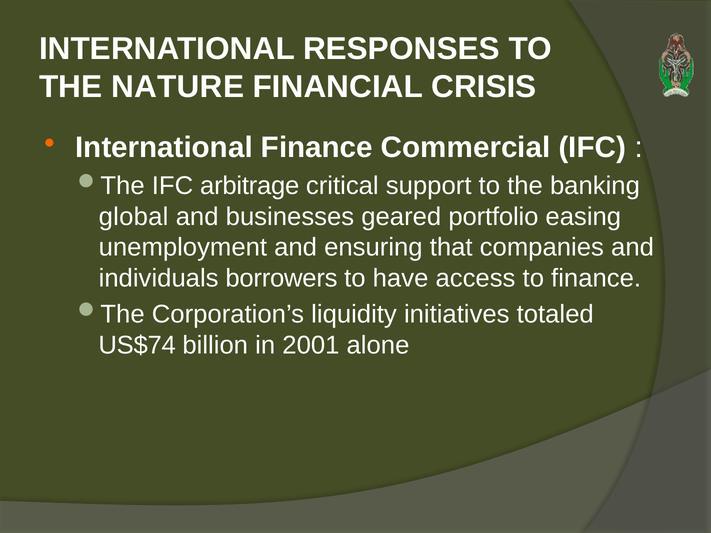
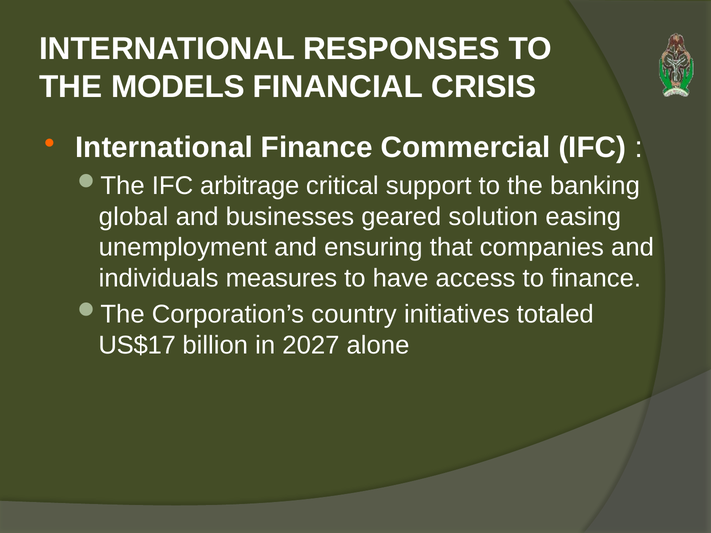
NATURE: NATURE -> MODELS (178, 87)
portfolio: portfolio -> solution (493, 217)
borrowers: borrowers -> measures (281, 278)
liquidity: liquidity -> country (354, 314)
US$74: US$74 -> US$17 (137, 345)
2001: 2001 -> 2027 (311, 345)
